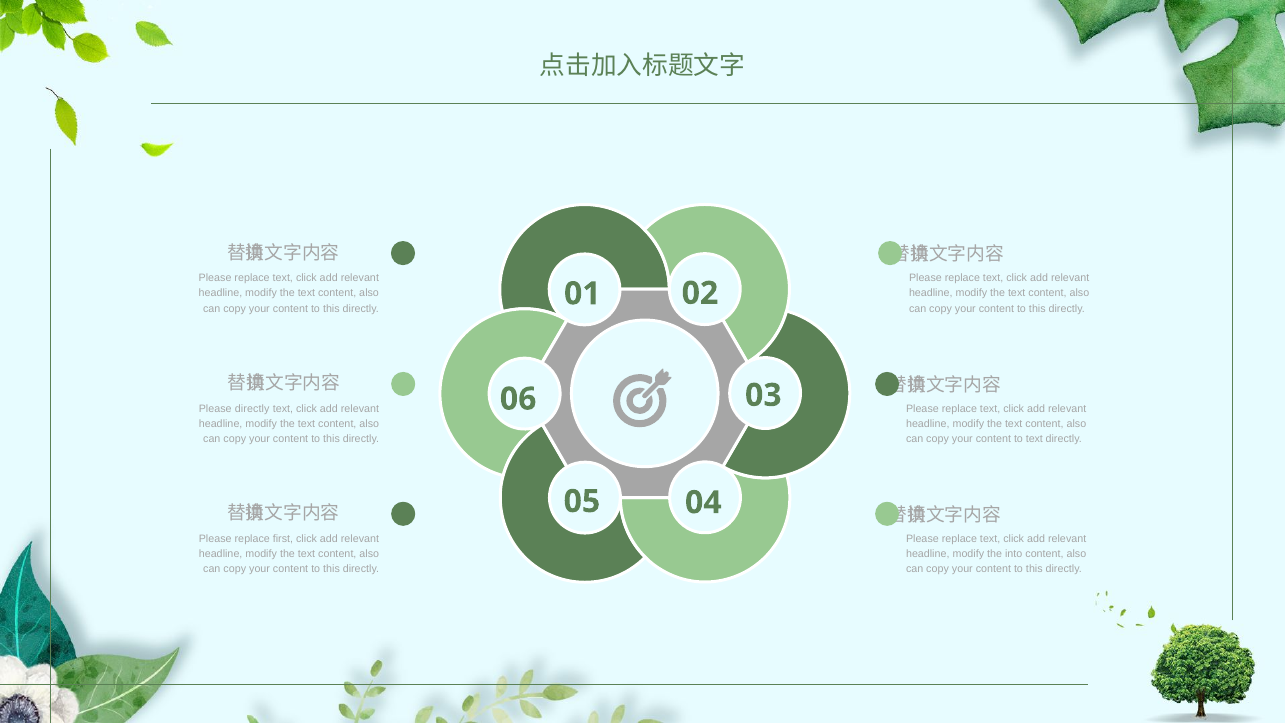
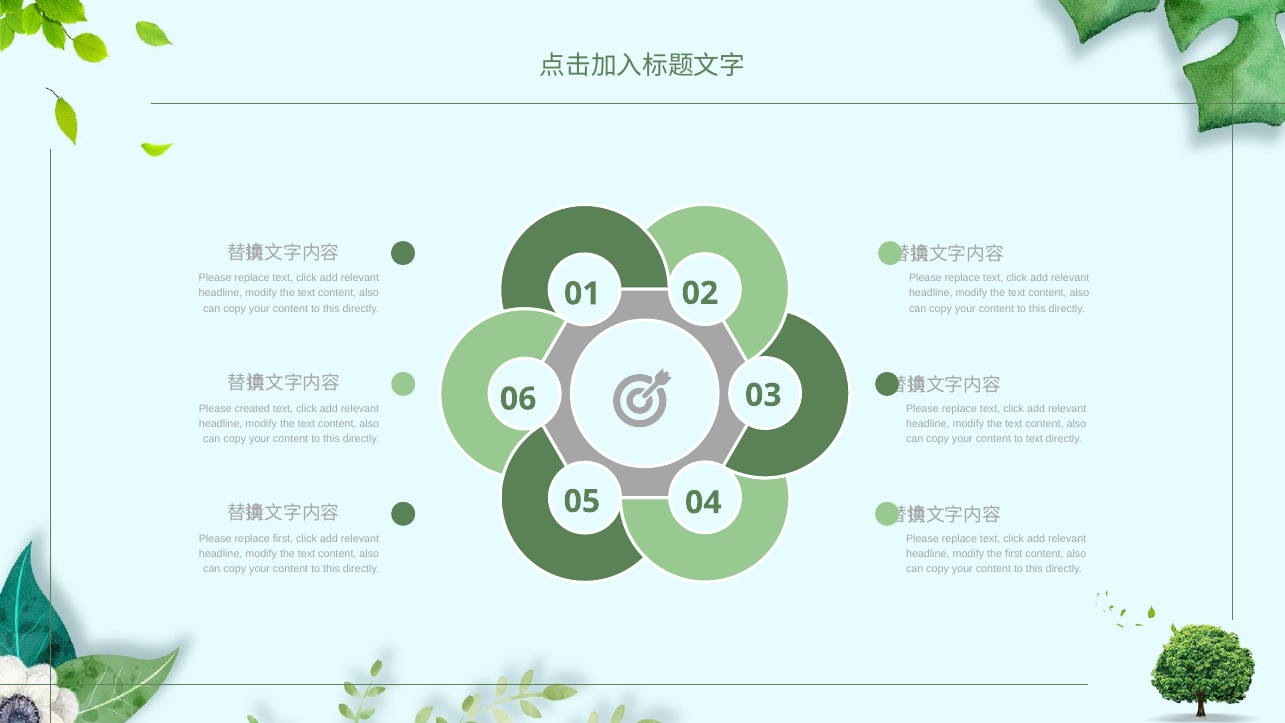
Please directly: directly -> created (252, 409)
the into: into -> first (1014, 554)
